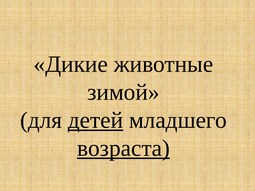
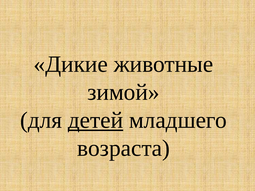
возраста underline: present -> none (123, 148)
